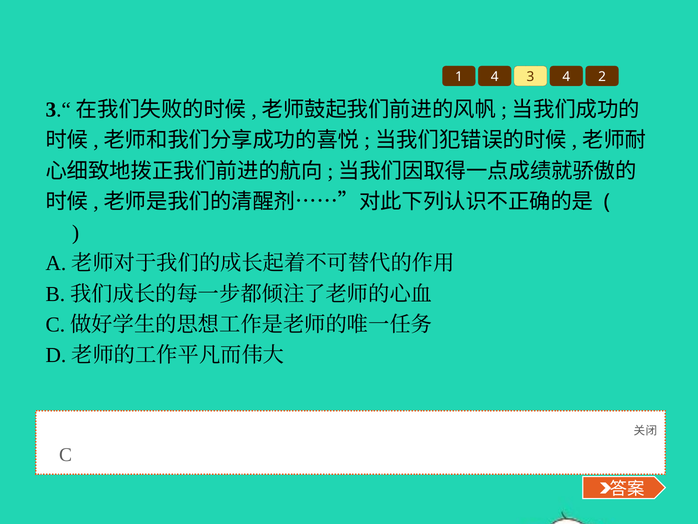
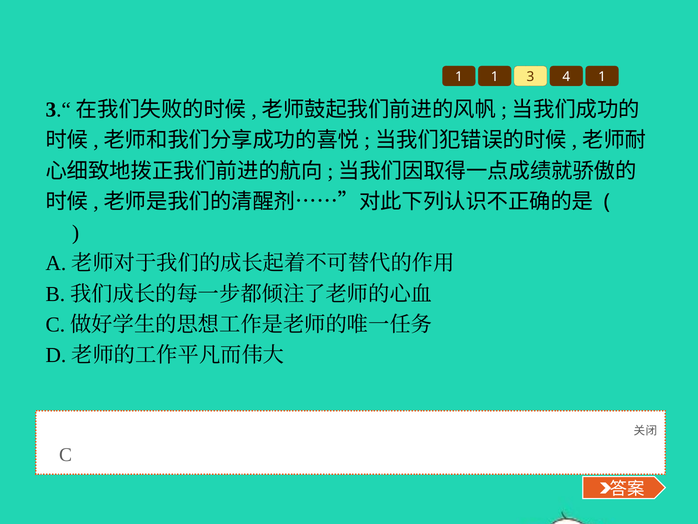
1 4: 4 -> 1 (495, 77)
4 2: 2 -> 1 (602, 77)
